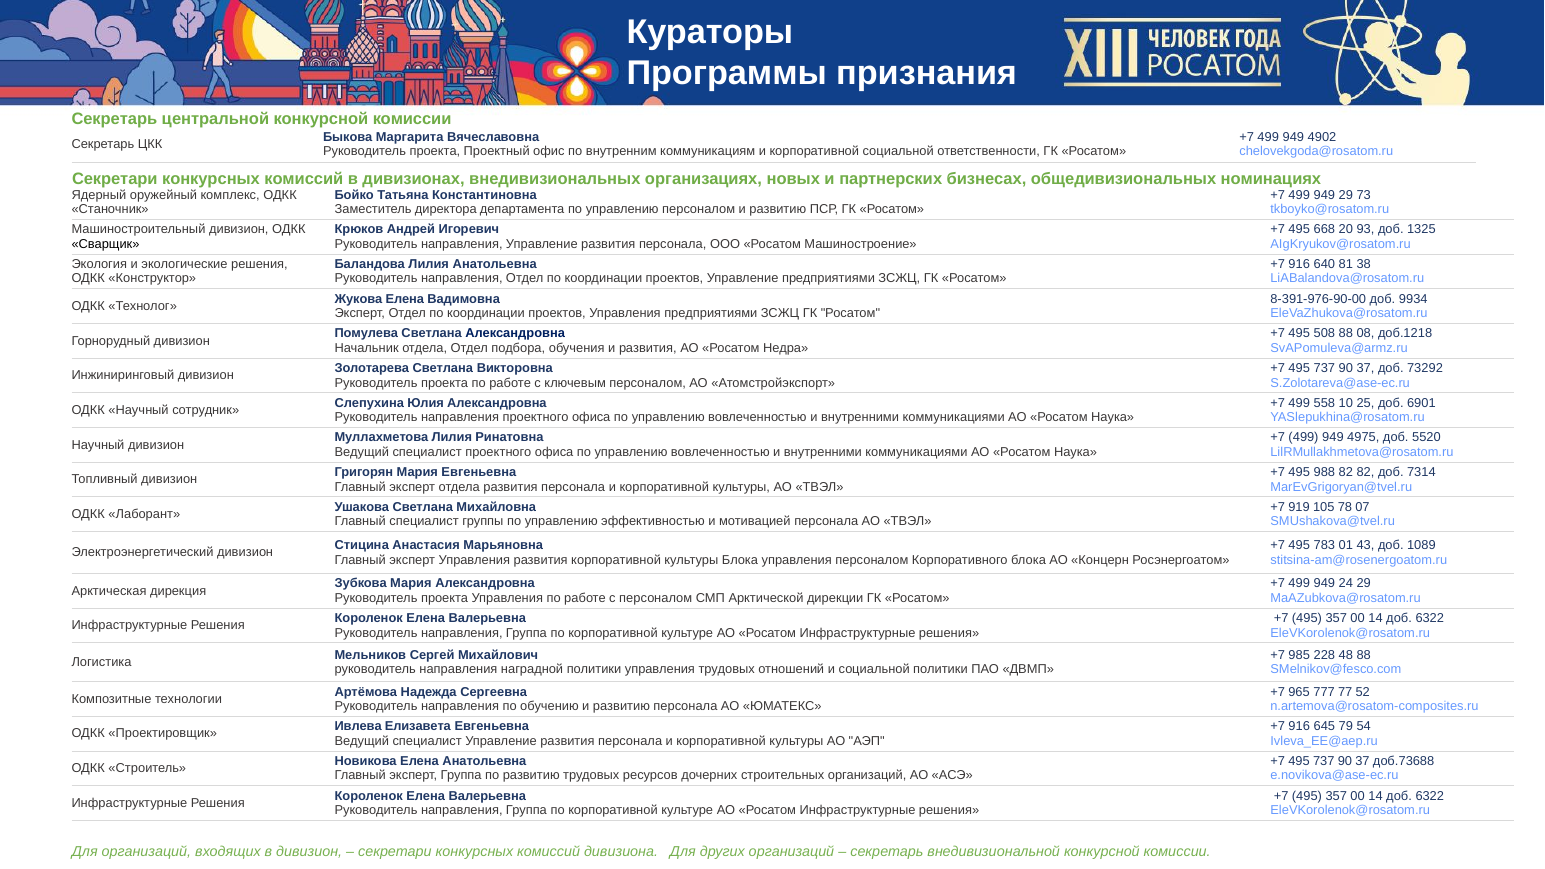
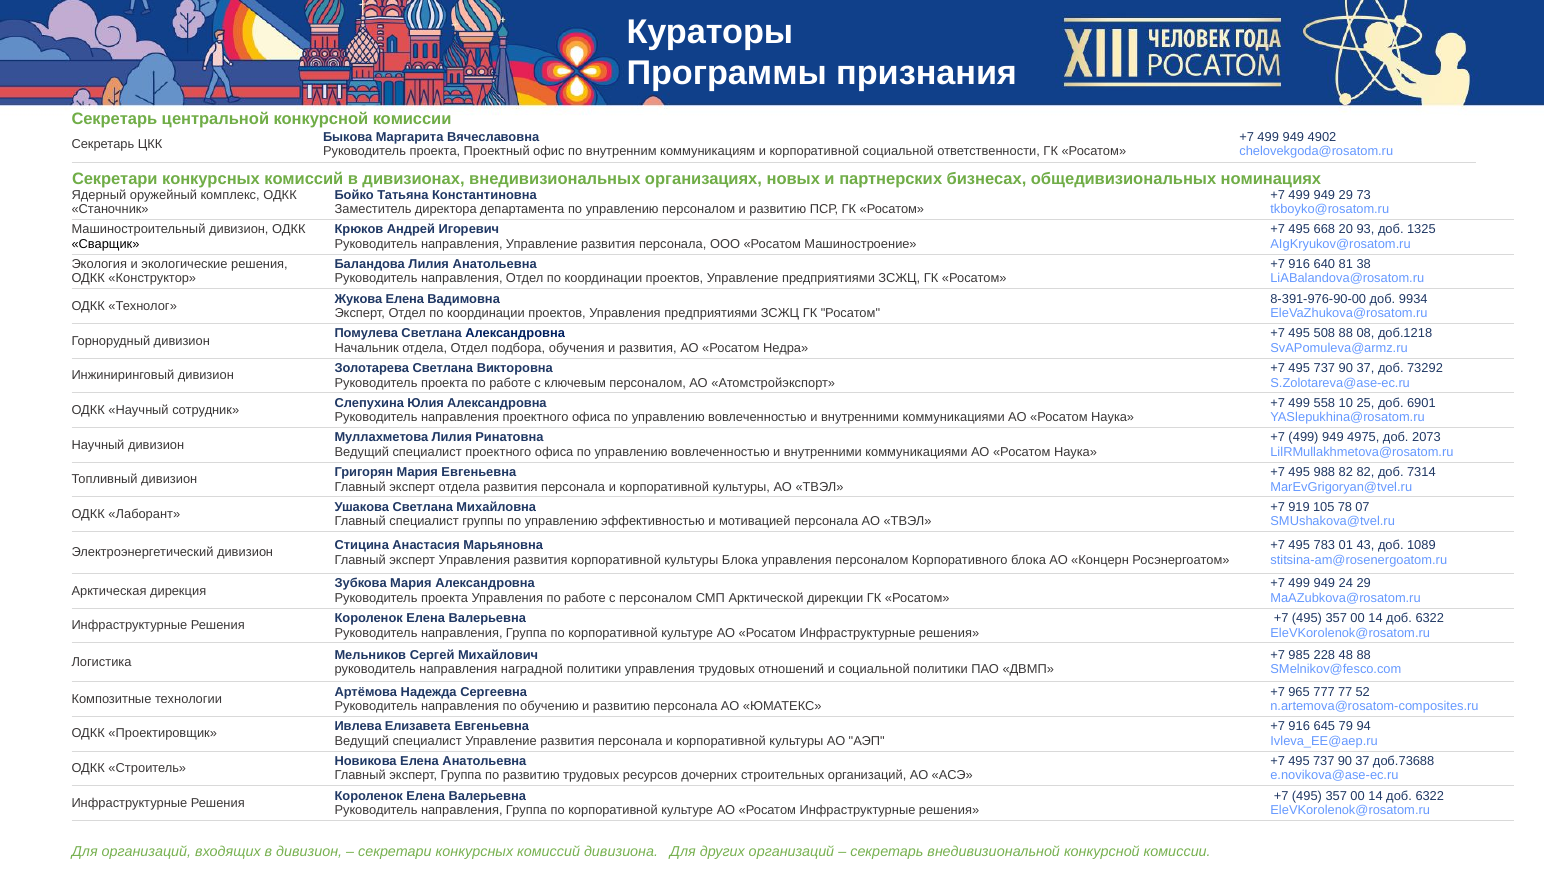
5520: 5520 -> 2073 (1426, 438)
54: 54 -> 94 (1364, 727)
